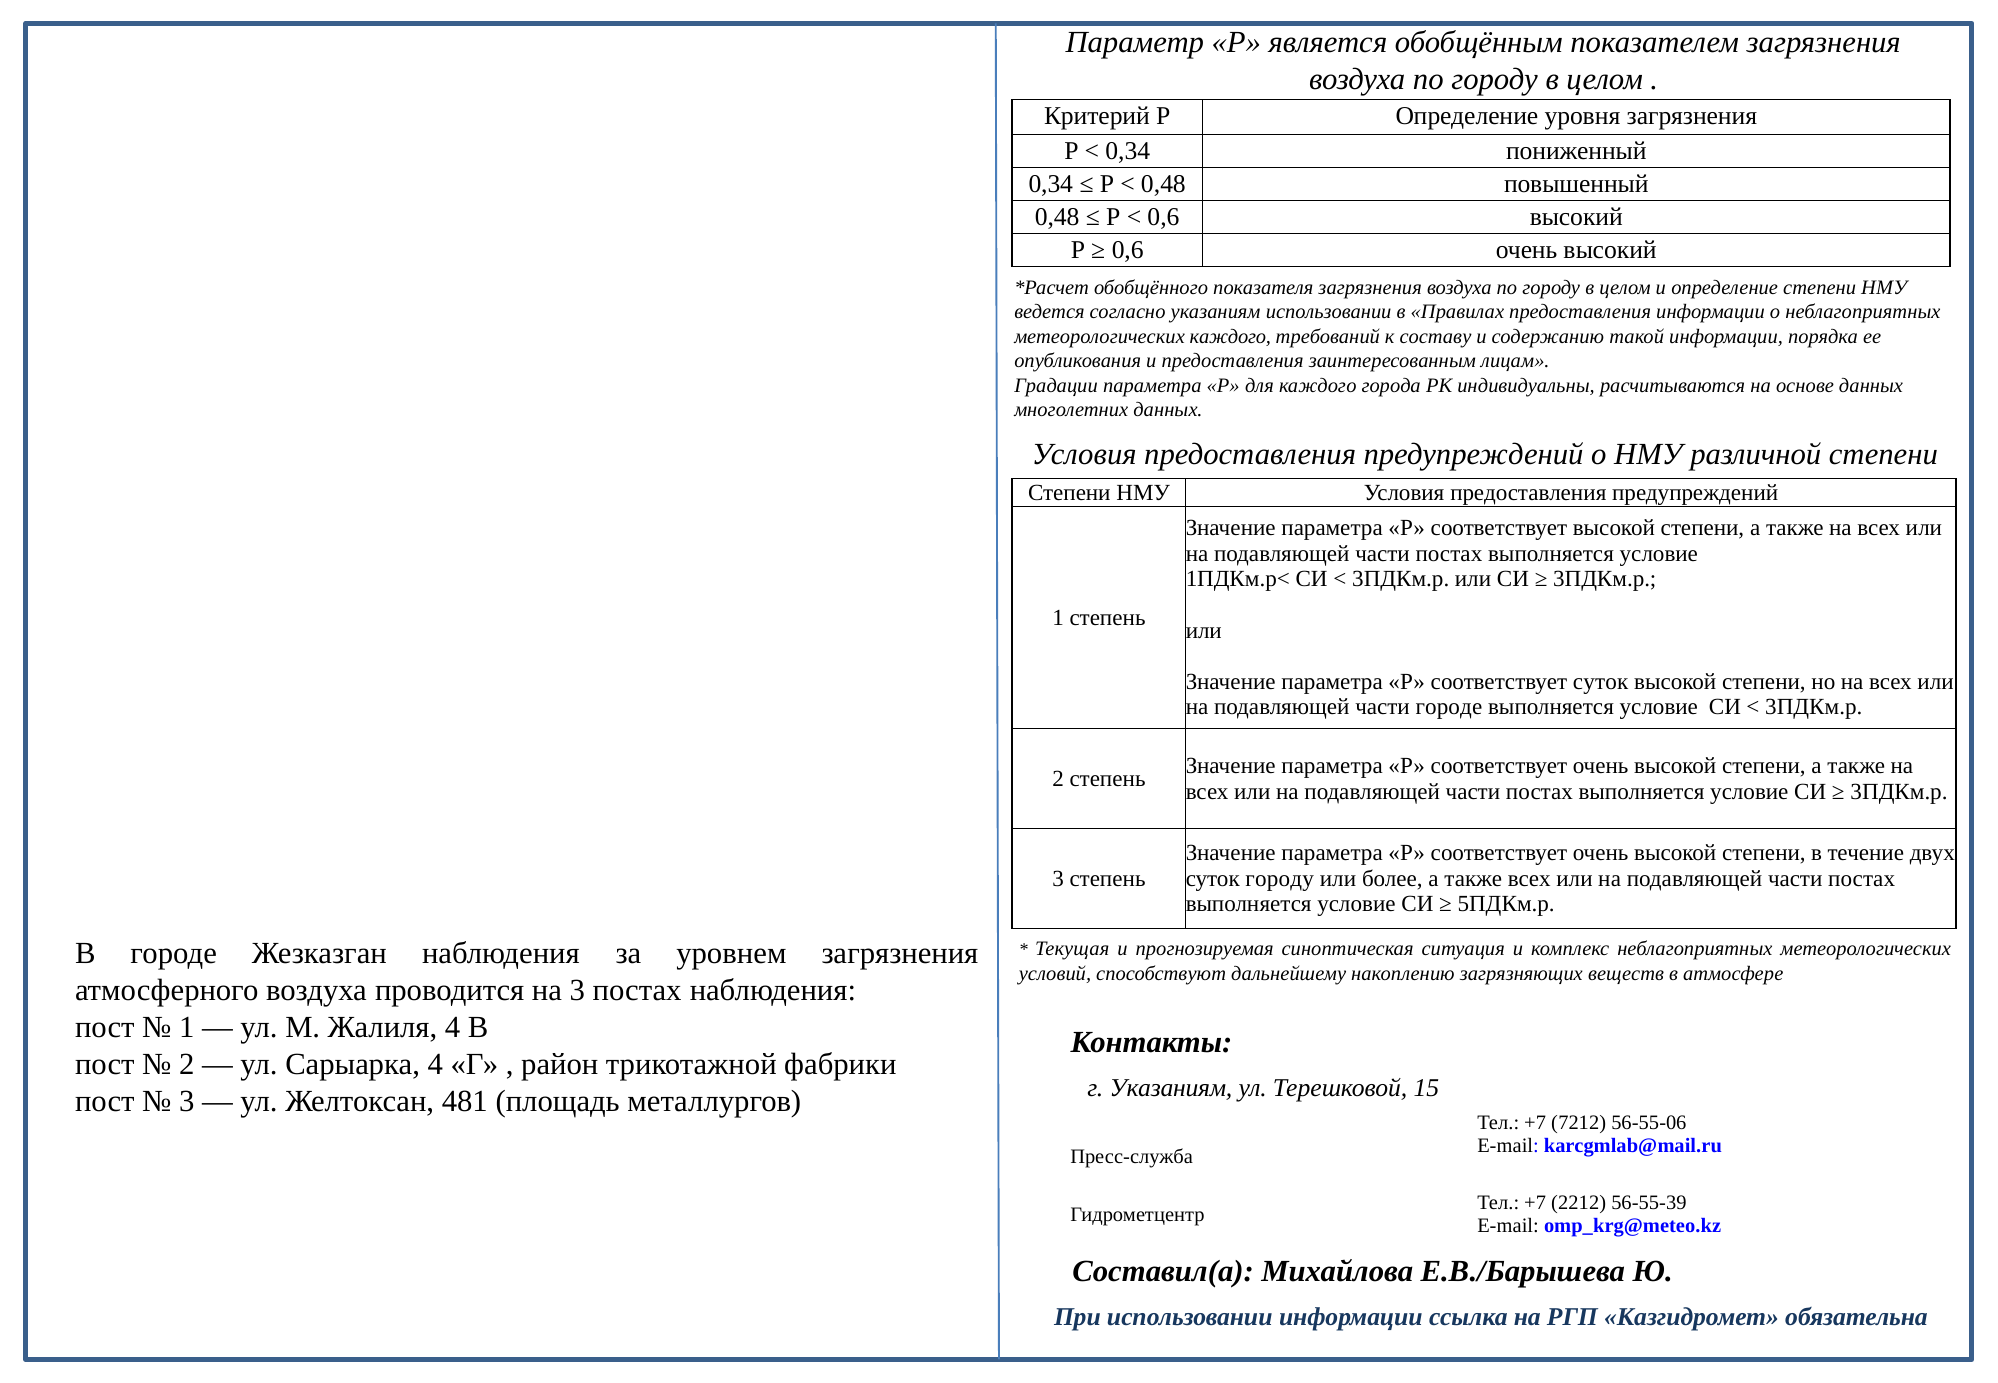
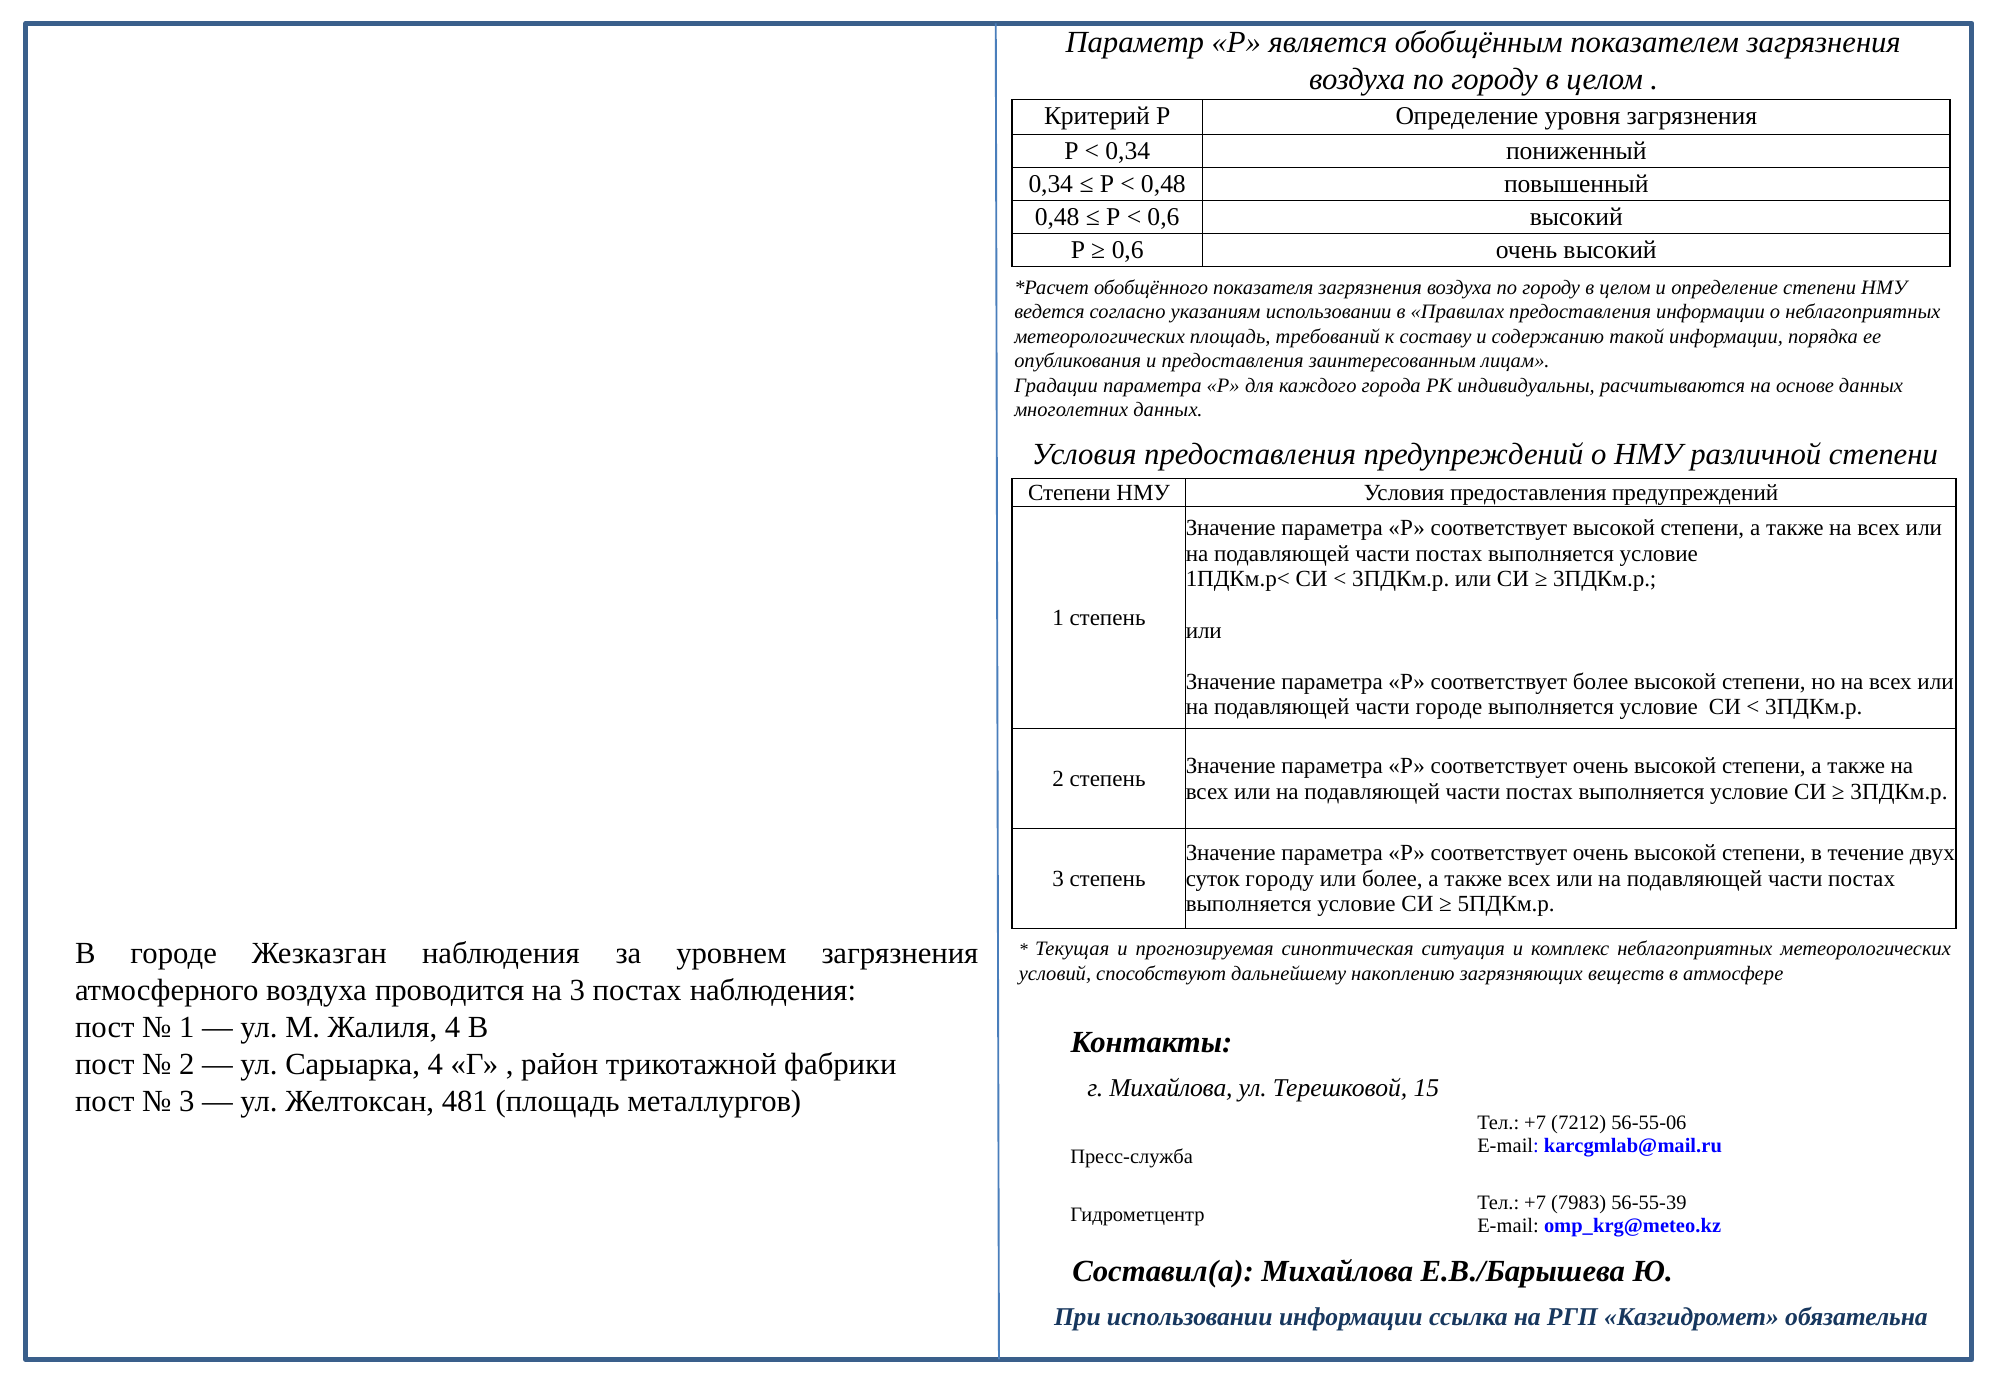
метеорологических каждого: каждого -> площадь (1230, 337)
соответствует суток: суток -> более (1601, 682)
г Указаниям: Указаниям -> Михайлова (1171, 1088)
2212: 2212 -> 7983 (1579, 1203)
